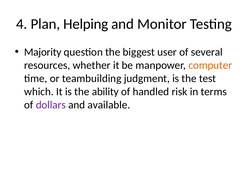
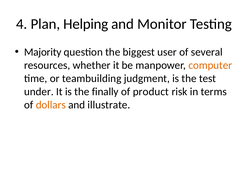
which: which -> under (39, 92)
ability: ability -> finally (105, 92)
handled: handled -> product (151, 92)
dollars colour: purple -> orange (51, 105)
available: available -> illustrate (109, 105)
